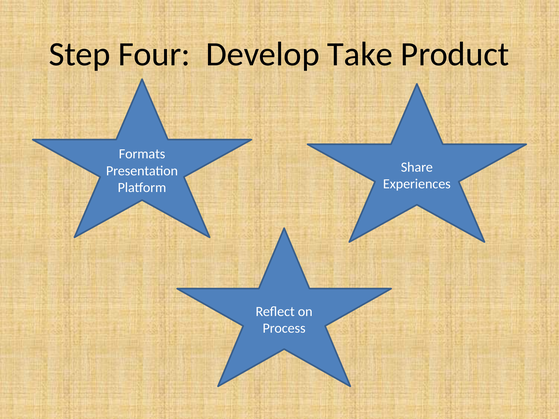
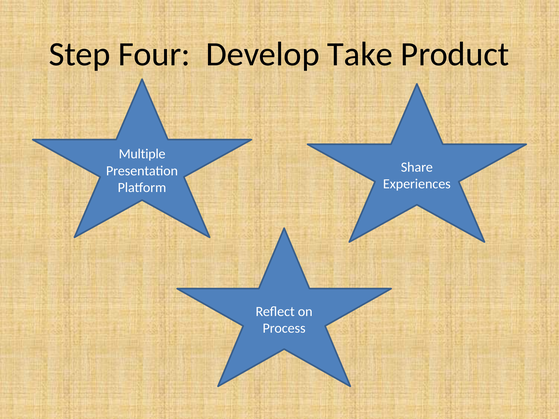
Formats: Formats -> Multiple (142, 154)
